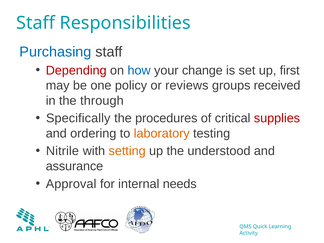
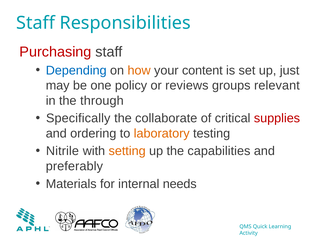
Purchasing colour: blue -> red (55, 52)
Depending colour: red -> blue (76, 70)
how colour: blue -> orange (139, 70)
change: change -> content (202, 70)
first: first -> just (290, 70)
received: received -> relevant (277, 86)
procedures: procedures -> collaborate (166, 118)
understood: understood -> capabilities (219, 151)
assurance: assurance -> preferably (74, 166)
Approval: Approval -> Materials (71, 184)
